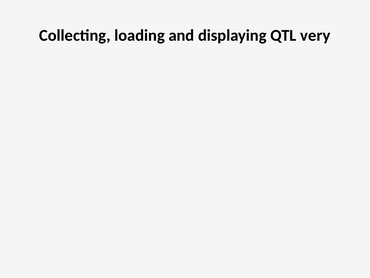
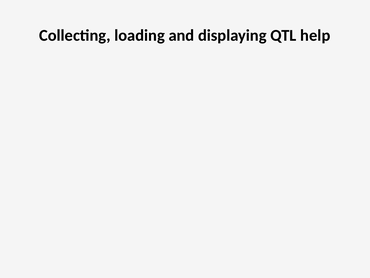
very: very -> help (315, 35)
